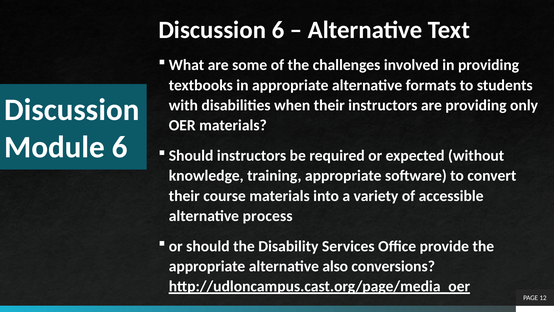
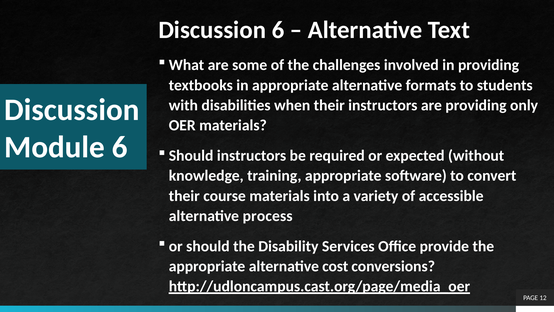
also: also -> cost (335, 266)
